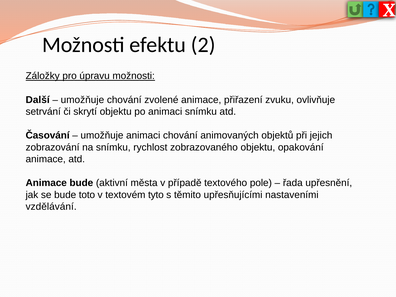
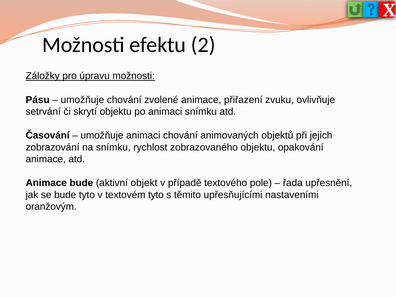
Další: Další -> Pásu (38, 100)
města: města -> objekt (144, 183)
bude toto: toto -> tyto (87, 195)
vzdělávání: vzdělávání -> oranžovým (51, 207)
